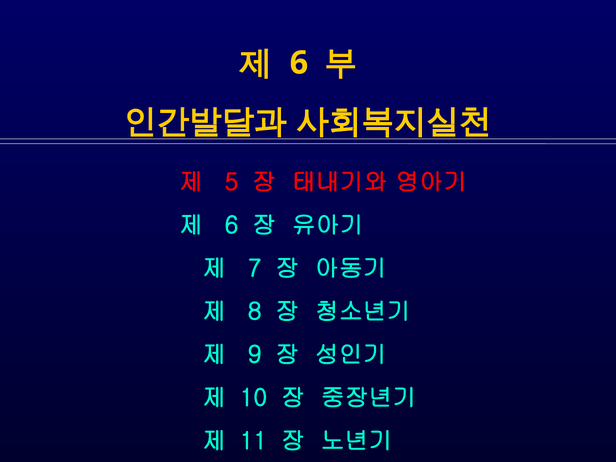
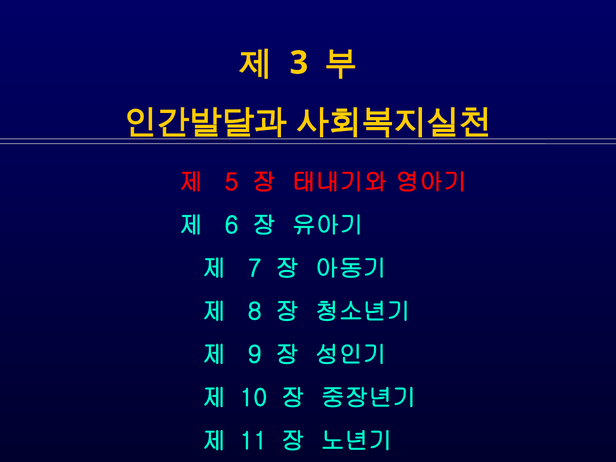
6: 6 -> 3 (299, 63)
